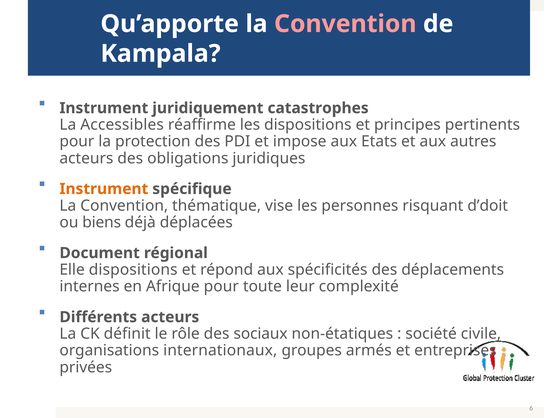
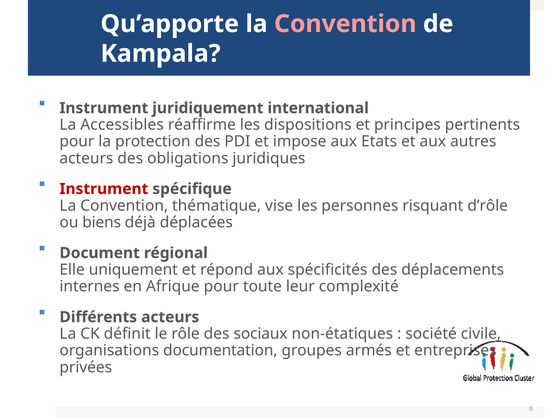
catastrophes: catastrophes -> international (318, 108)
Instrument colour: orange -> red (104, 189)
d’doit: d’doit -> d’rôle (488, 206)
Elle dispositions: dispositions -> uniquement (133, 270)
internationaux: internationaux -> documentation (220, 351)
